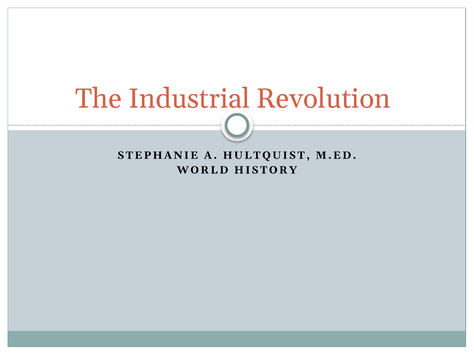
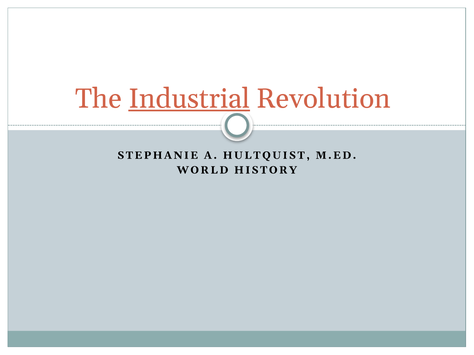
Industrial underline: none -> present (189, 99)
